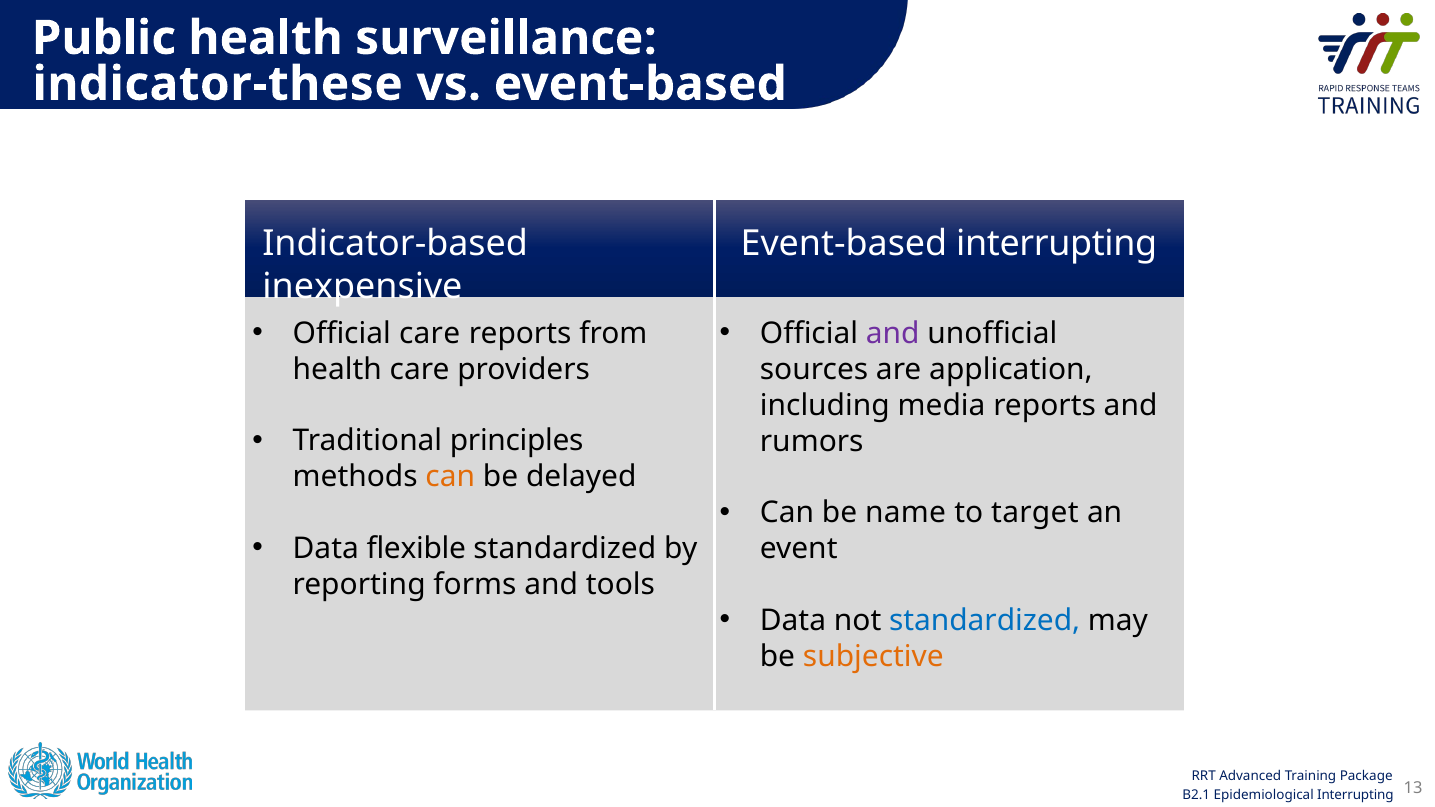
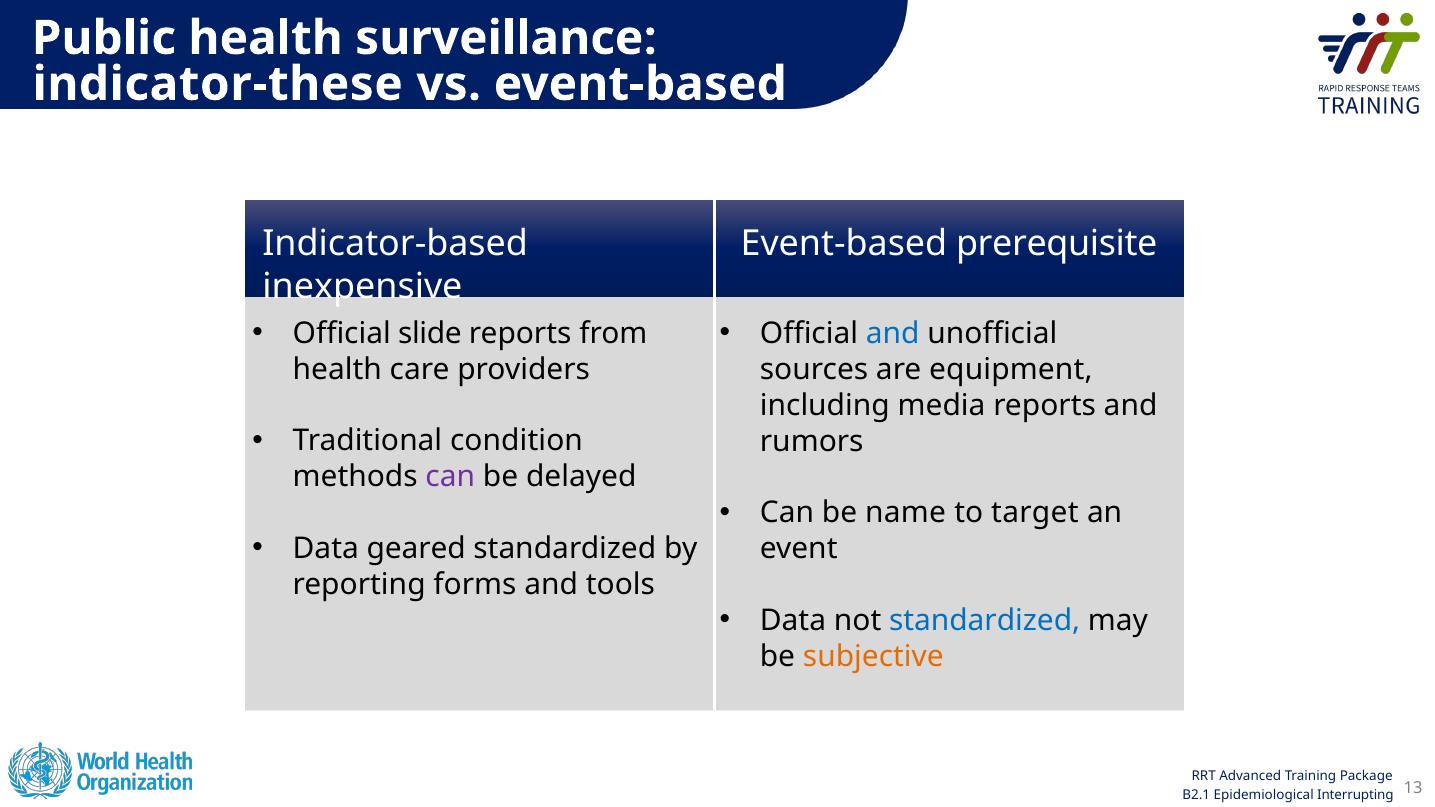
Event-based interrupting: interrupting -> prerequisite (1057, 243)
Official care: care -> slide (430, 333)
and colour: purple -> blue (893, 334)
application: application -> equipment (1011, 370)
principles: principles -> condition (516, 441)
can colour: orange -> purple (450, 477)
flexible: flexible -> geared (416, 549)
